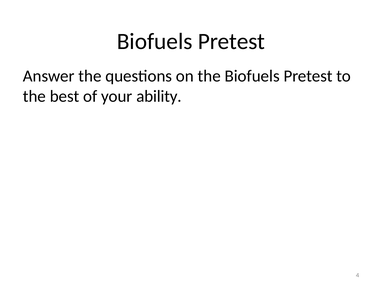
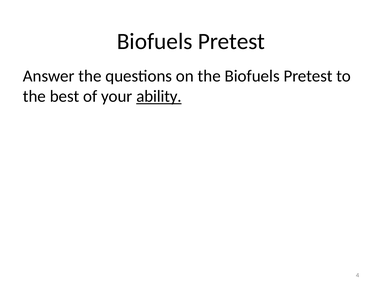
ability underline: none -> present (159, 97)
